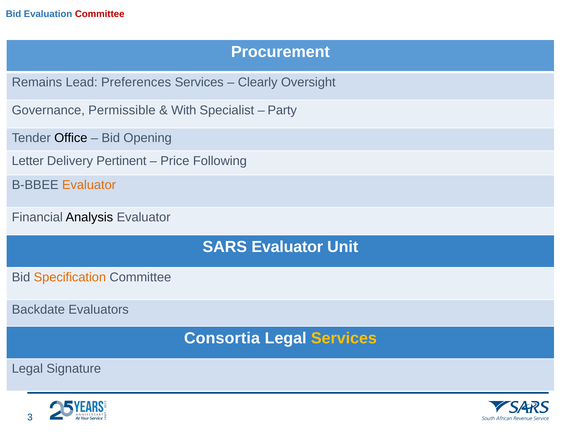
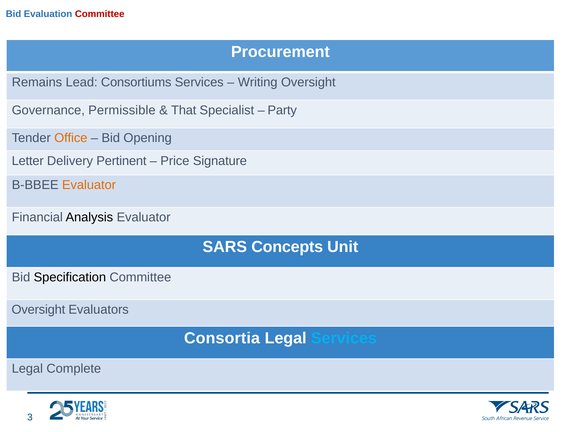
Preferences: Preferences -> Consortiums (136, 82)
Clearly: Clearly -> Writing (258, 82)
With: With -> That (184, 110)
Office colour: black -> orange (71, 138)
Following: Following -> Signature (220, 161)
SARS Evaluator: Evaluator -> Concepts (287, 247)
Specification colour: orange -> black (70, 277)
Backdate: Backdate -> Oversight (38, 310)
Services colour: yellow -> light blue (344, 338)
Signature: Signature -> Complete (74, 369)
